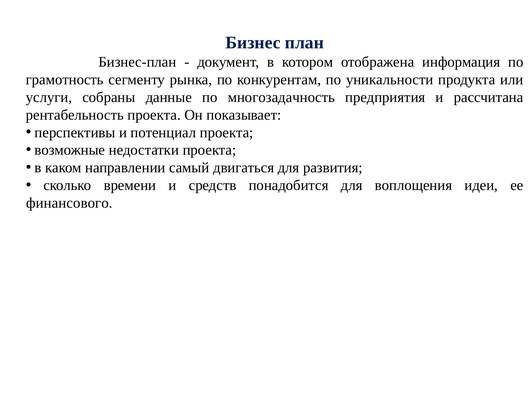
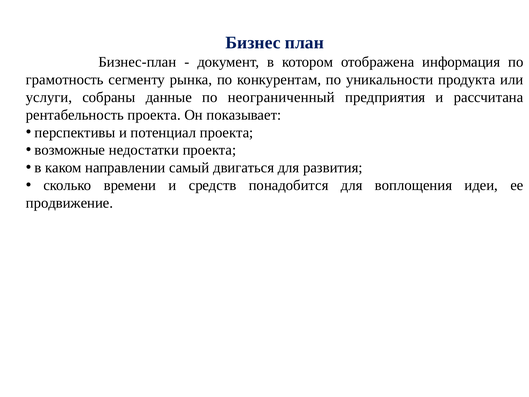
многозадачность: многозадачность -> неограниченный (281, 97)
финансового: финансового -> продвижение (70, 203)
